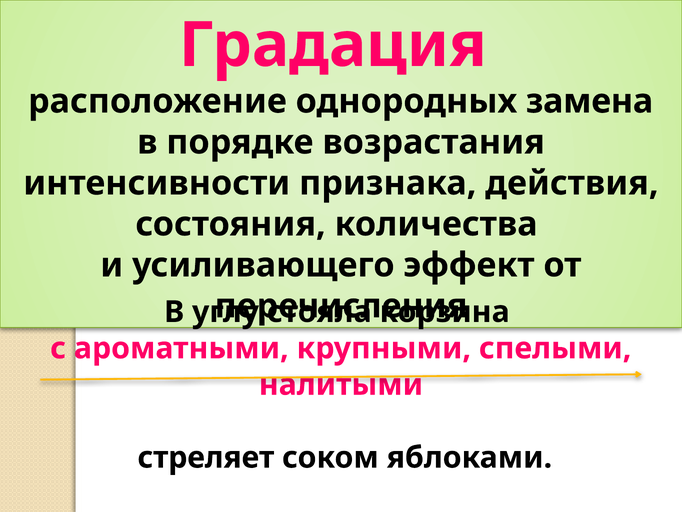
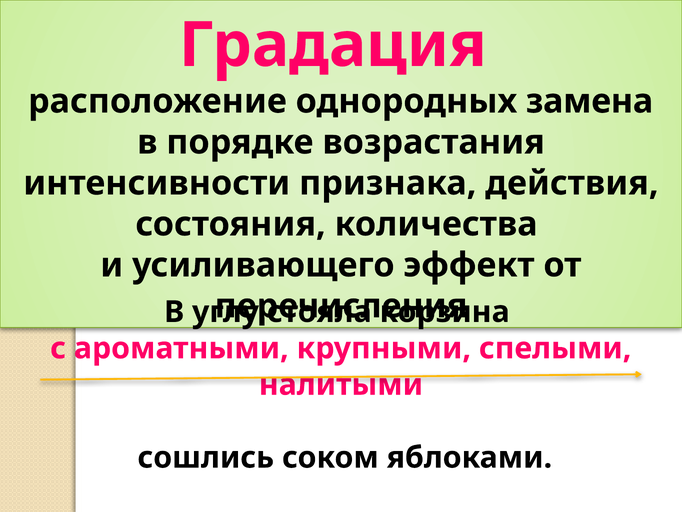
стреляет: стреляет -> сошлись (206, 457)
